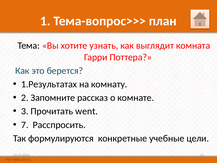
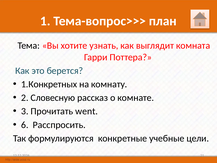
1.Результатах: 1.Результатах -> 1.Конкретных (49, 84)
Запомните: Запомните -> Словесную (53, 98)
7: 7 -> 6 (25, 125)
